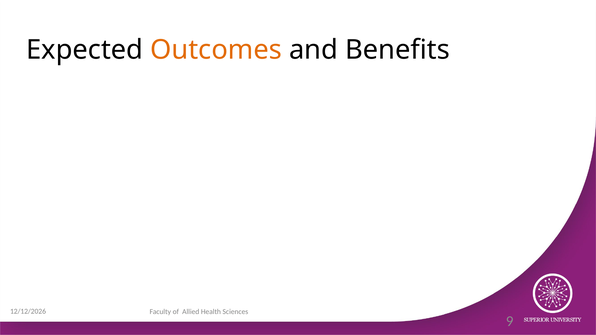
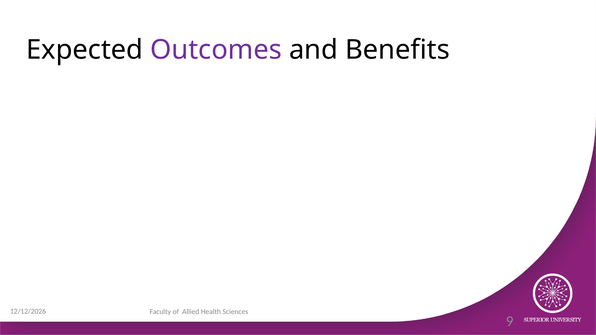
Outcomes colour: orange -> purple (216, 50)
